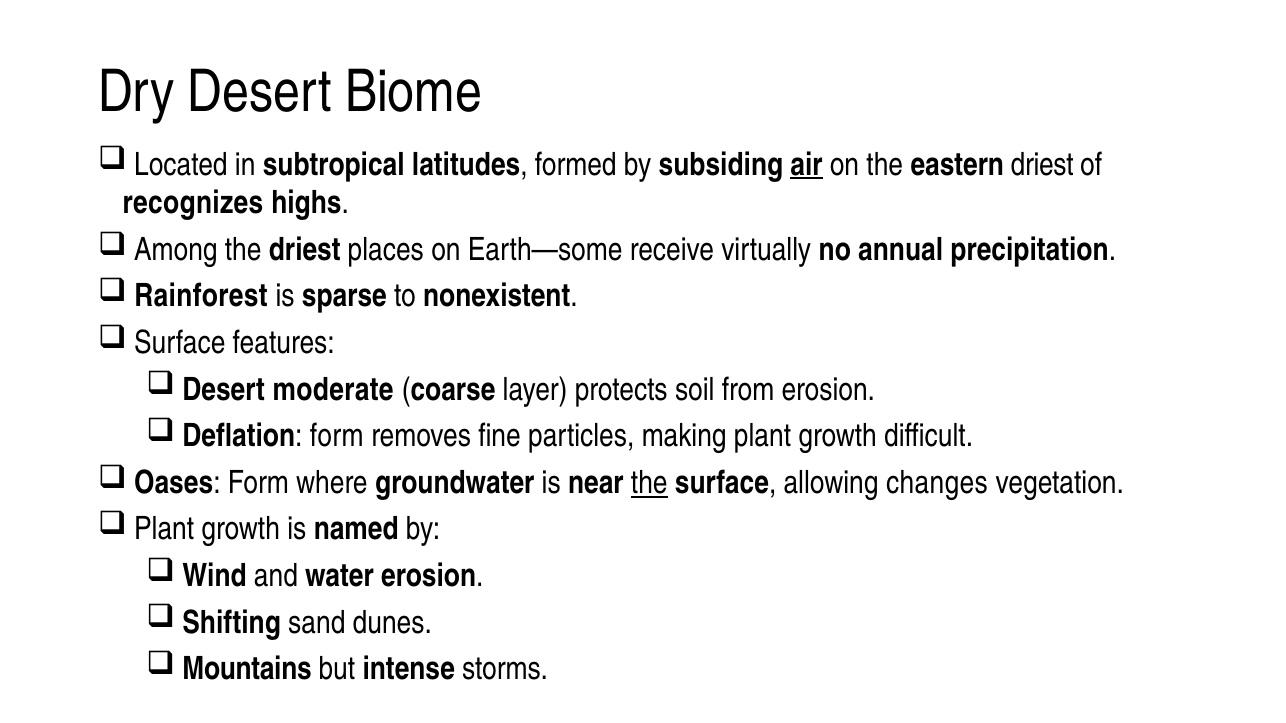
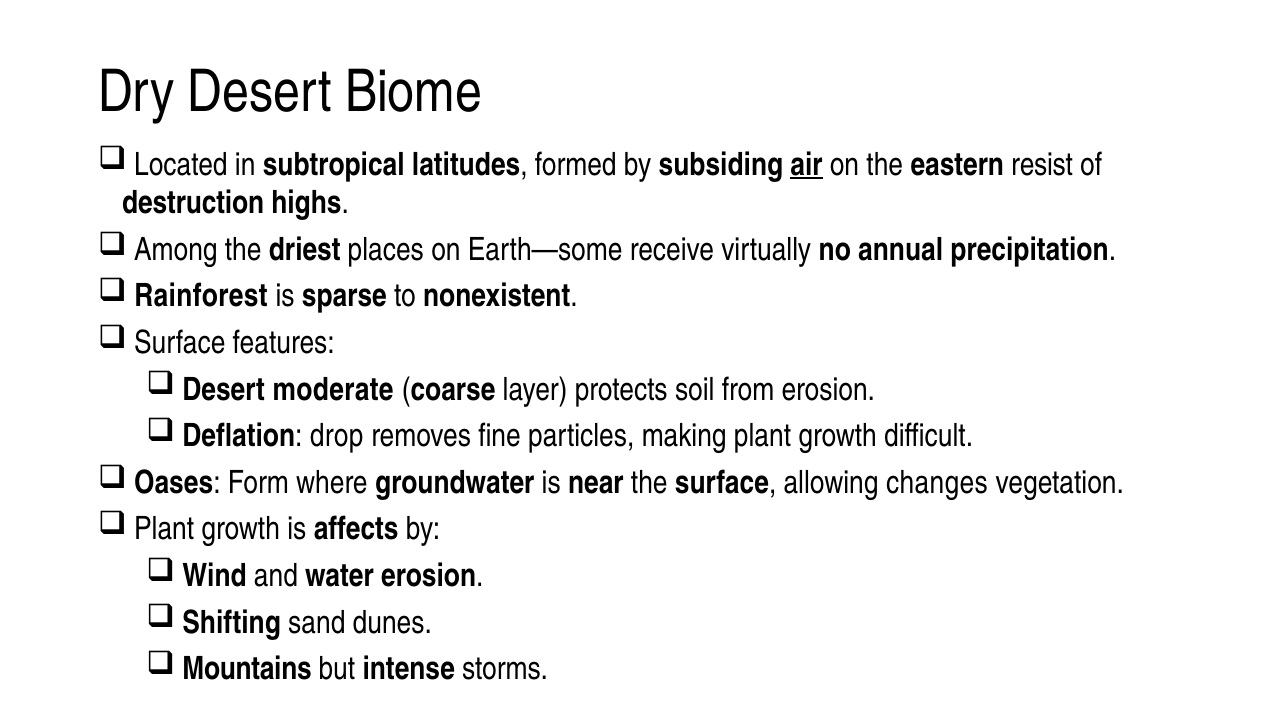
eastern driest: driest -> resist (1042, 165)
recognizes: recognizes -> destruction (193, 203)
Deflation form: form -> drop (337, 436)
the underline: present -> none (649, 483)
named: named -> affects (356, 530)
